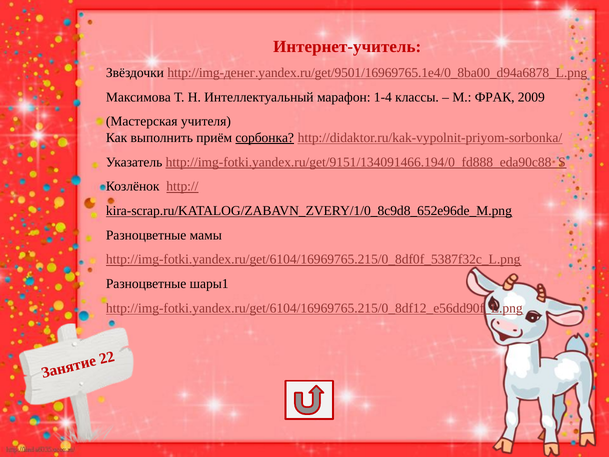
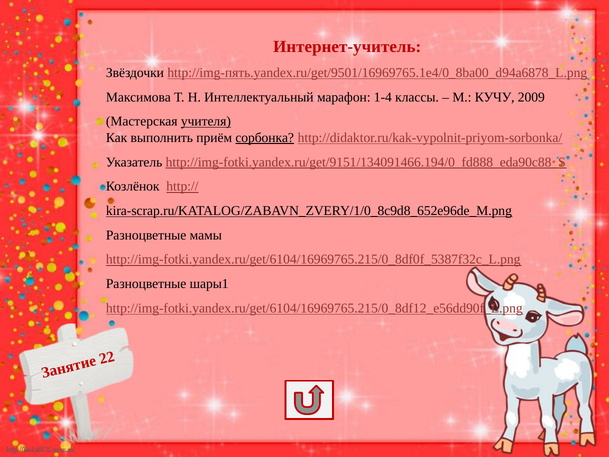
http://img-денег.yandex.ru/get/9501/16969765.1e4/0_8ba00_d94a6878_L.png: http://img-денег.yandex.ru/get/9501/16969765.1e4/0_8ba00_d94a6878_L.png -> http://img-пять.yandex.ru/get/9501/16969765.1e4/0_8ba00_d94a6878_L.png (377, 73)
ФРАК: ФРАК -> КУЧУ (495, 97)
учителя underline: none -> present (206, 121)
